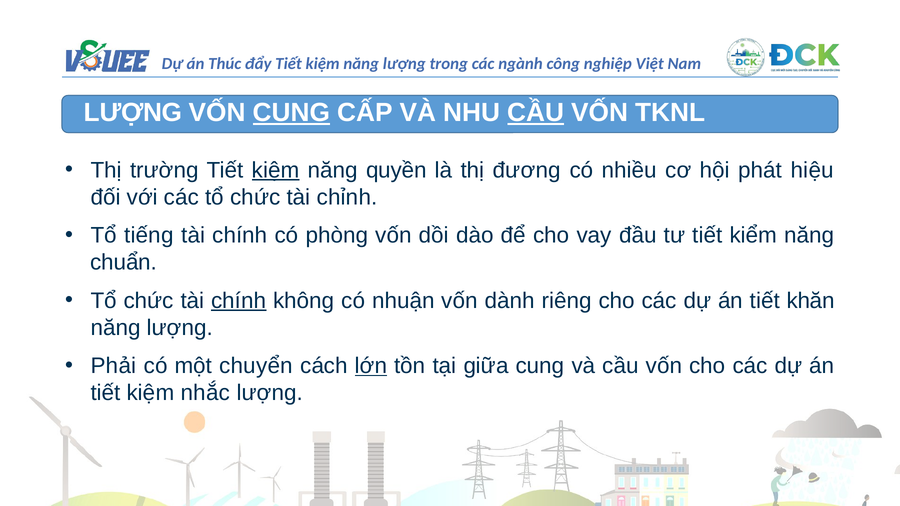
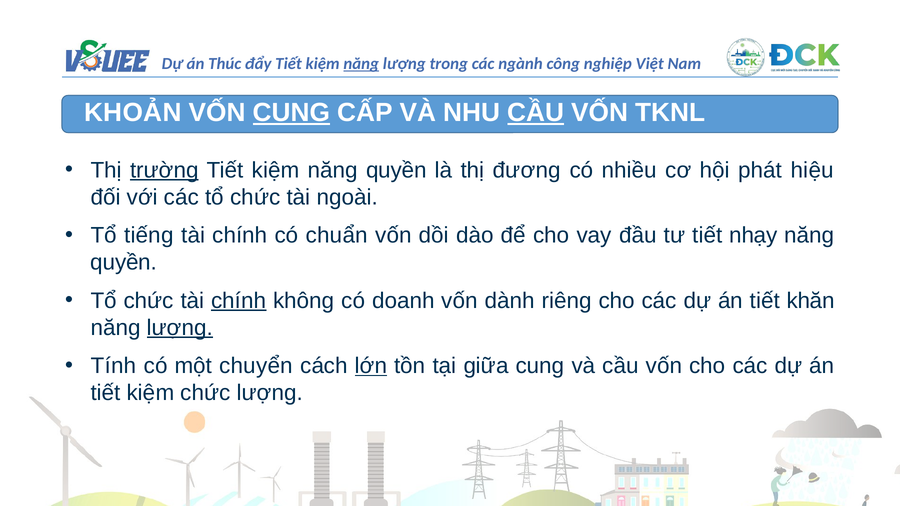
năng underline: none -> present (361, 64)
LƯỢNG: LƯỢNG -> KHOẢN (133, 113)
trường underline: none -> present (164, 170)
kiệm underline: present -> none (276, 170)
chỉnh: chỉnh -> ngoài (347, 197)
phòng: phòng -> chuẩn (337, 236)
kiểm: kiểm -> nhạy (753, 236)
chuẩn: chuẩn -> quyền (124, 263)
nhuận: nhuận -> doanh (403, 301)
lượng underline: none -> present (180, 328)
Phải: Phải -> Tính (114, 366)
kiệm nhắc: nhắc -> chức (205, 393)
